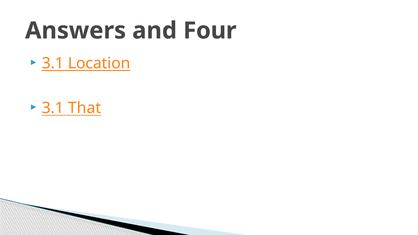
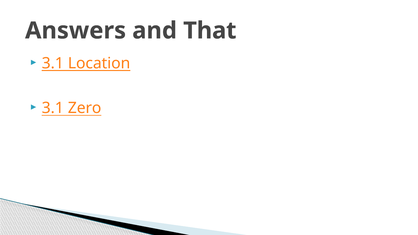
Four: Four -> That (210, 31)
That: That -> Zero (85, 108)
